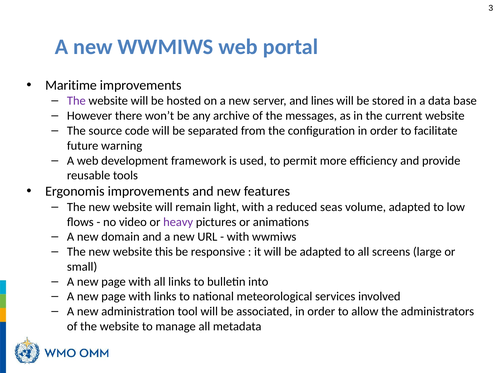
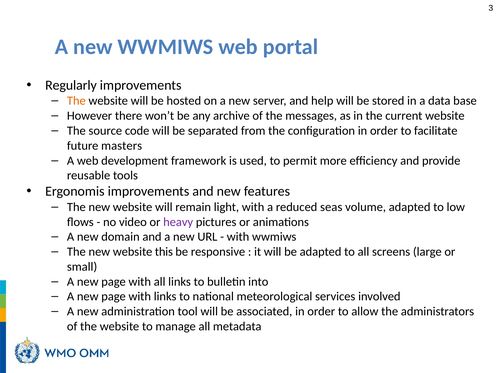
Maritime: Maritime -> Regularly (71, 85)
The colour: purple -> orange (76, 101)
lines: lines -> help (322, 101)
warning: warning -> masters (122, 146)
